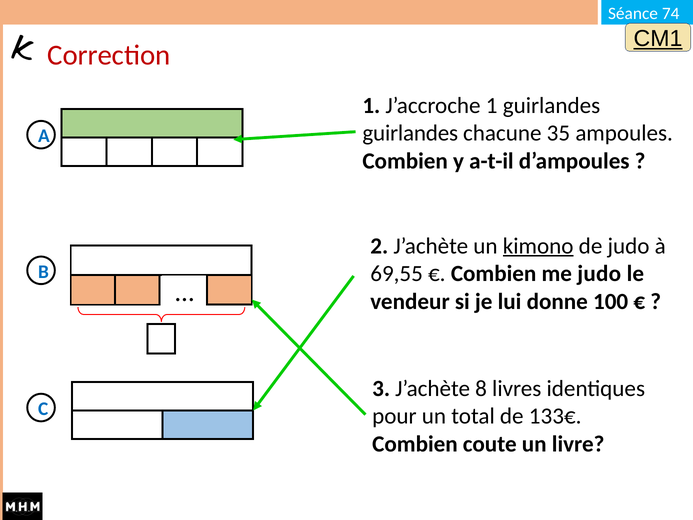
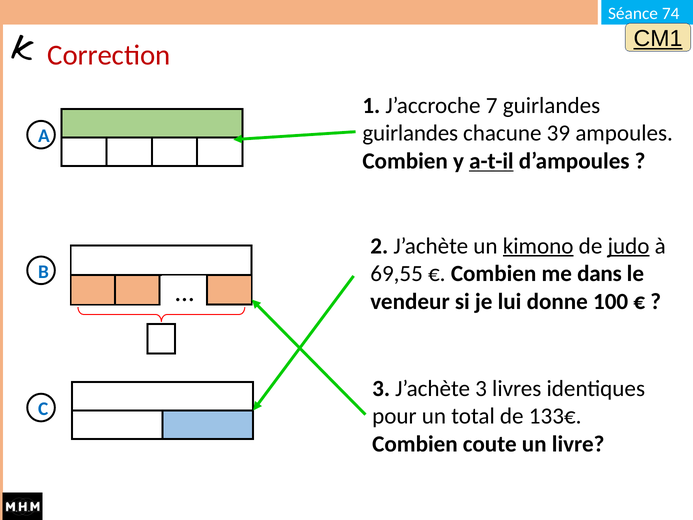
J’accroche 1: 1 -> 7 (492, 106)
35: 35 -> 39 (558, 133)
a-t-il underline: none -> present (491, 161)
judo underline: none -> present (628, 246)
me judo: judo -> dans (599, 274)
J’achète 8: 8 -> 3 (481, 388)
